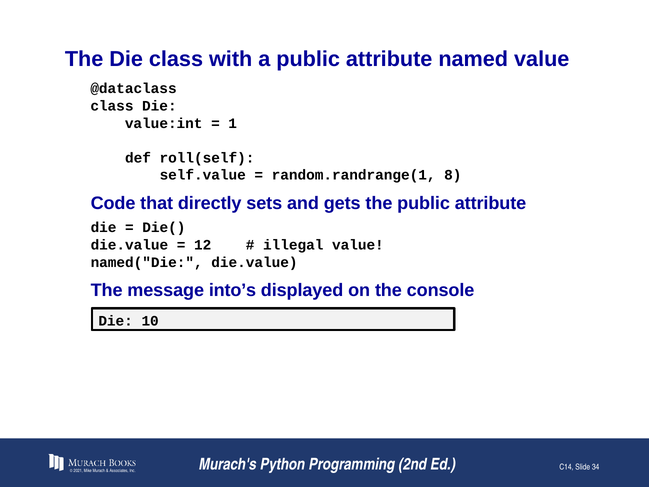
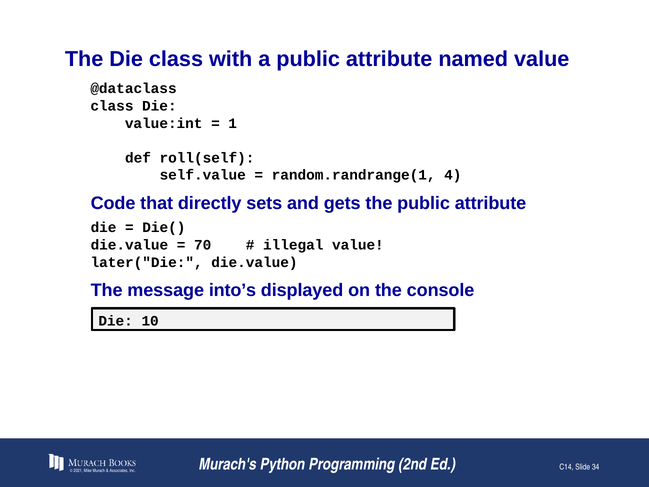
8: 8 -> 4 (453, 175)
12: 12 -> 70 (203, 245)
named("Die: named("Die -> later("Die (147, 262)
